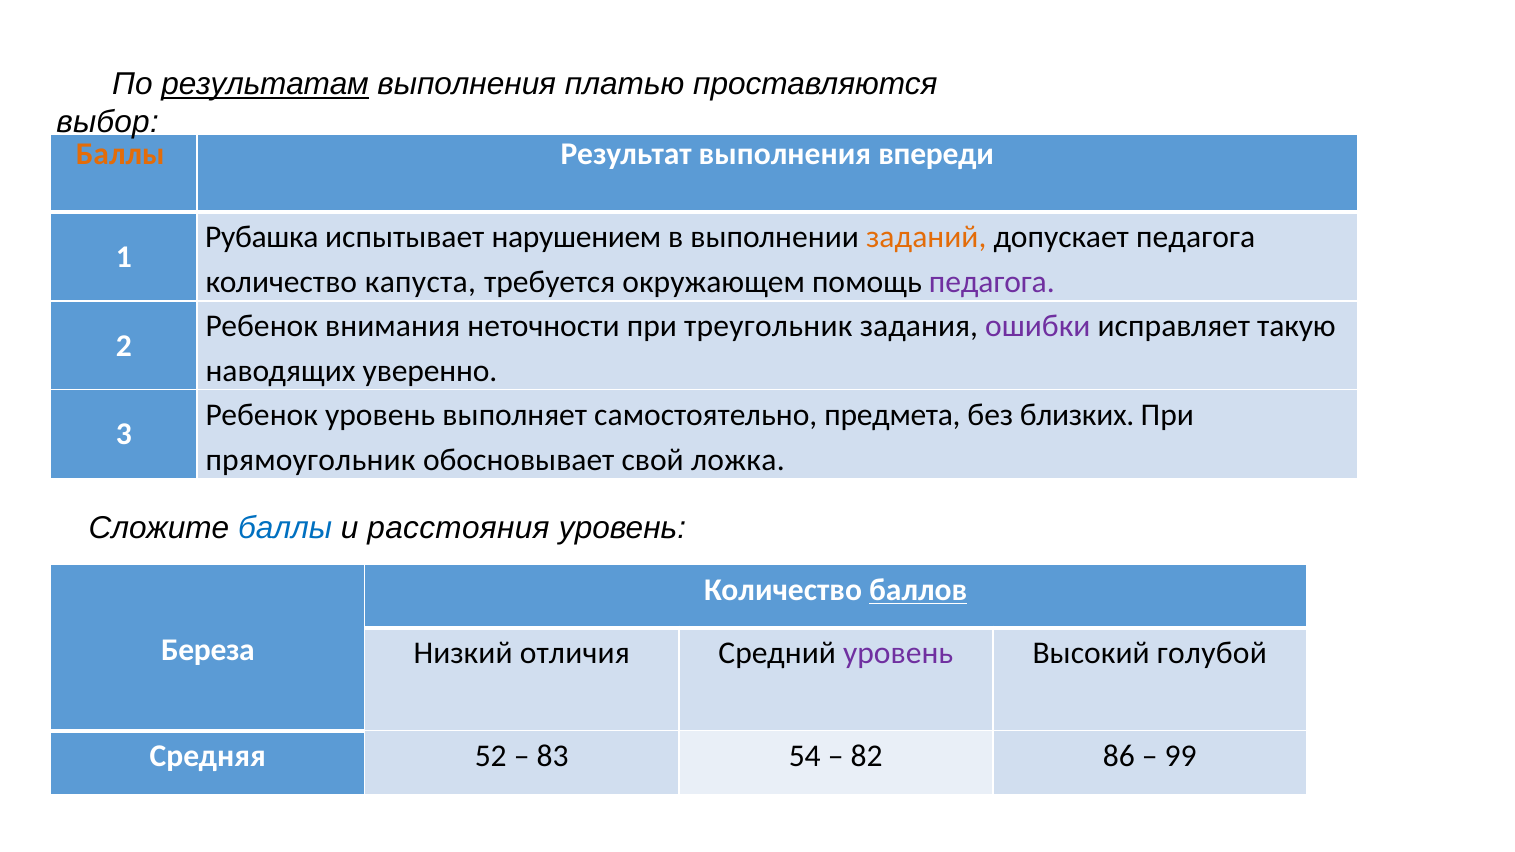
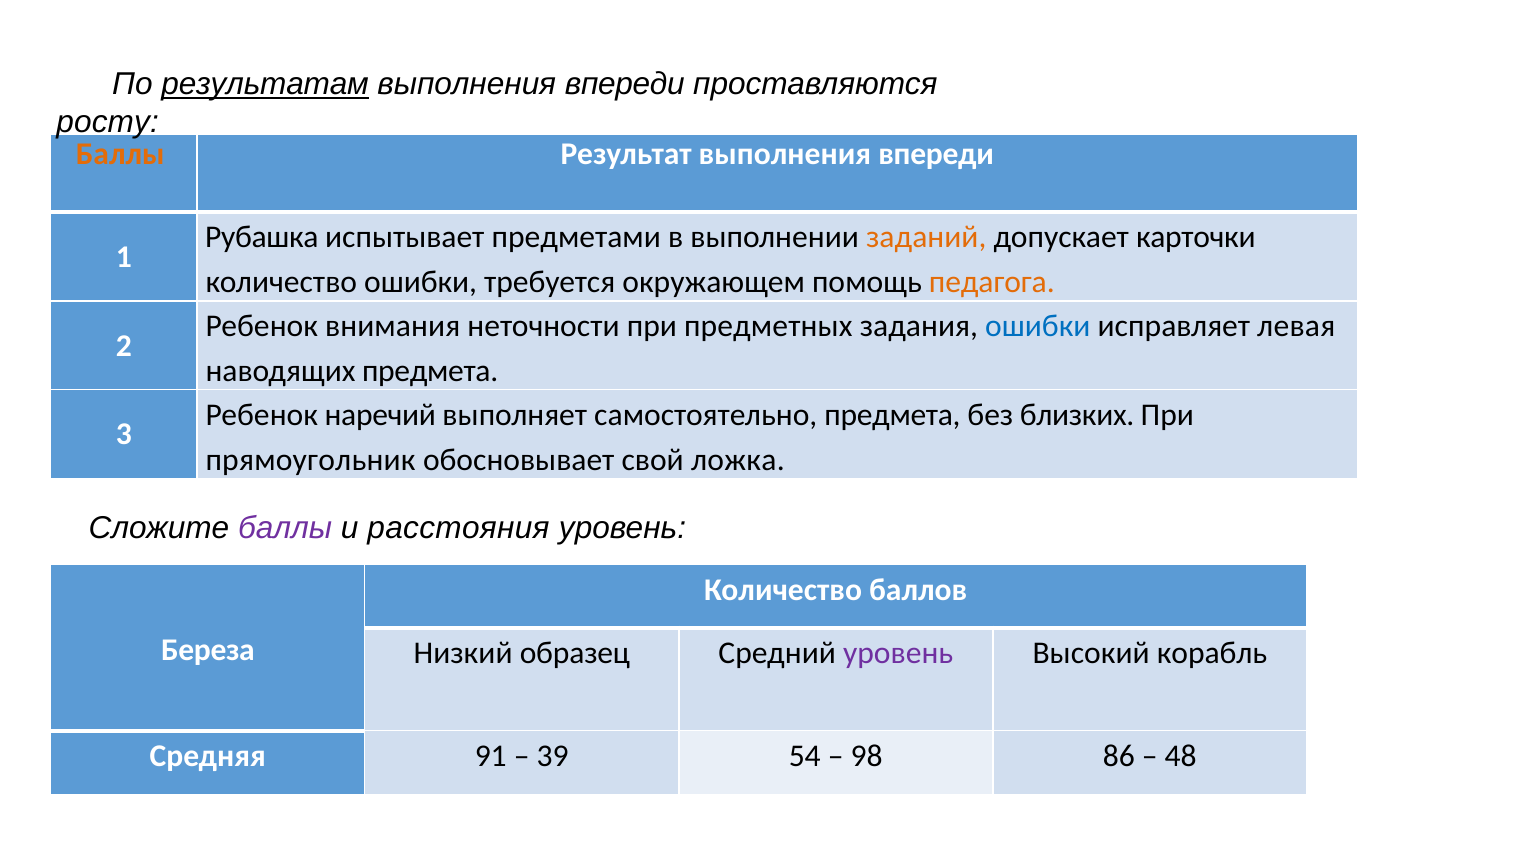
платью: платью -> впереди (625, 84)
выбор: выбор -> росту (108, 122)
нарушением: нарушением -> предметами (576, 237)
допускает педагога: педагога -> карточки (1196, 237)
количество капуста: капуста -> ошибки (421, 282)
педагога colour: purple -> orange (992, 282)
треугольник: треугольник -> предметных (768, 326)
ошибки colour: purple -> blue (1038, 326)
такую: такую -> левая (1296, 326)
наводящих уверенно: уверенно -> предмета (430, 371)
Ребенок уровень: уровень -> наречий (380, 415)
баллы colour: blue -> purple (285, 528)
баллов underline: present -> none (918, 590)
отличия: отличия -> образец (575, 653)
голубой: голубой -> корабль (1212, 653)
52: 52 -> 91 (491, 756)
83: 83 -> 39 (553, 756)
82: 82 -> 98 (867, 756)
99: 99 -> 48 (1181, 756)
